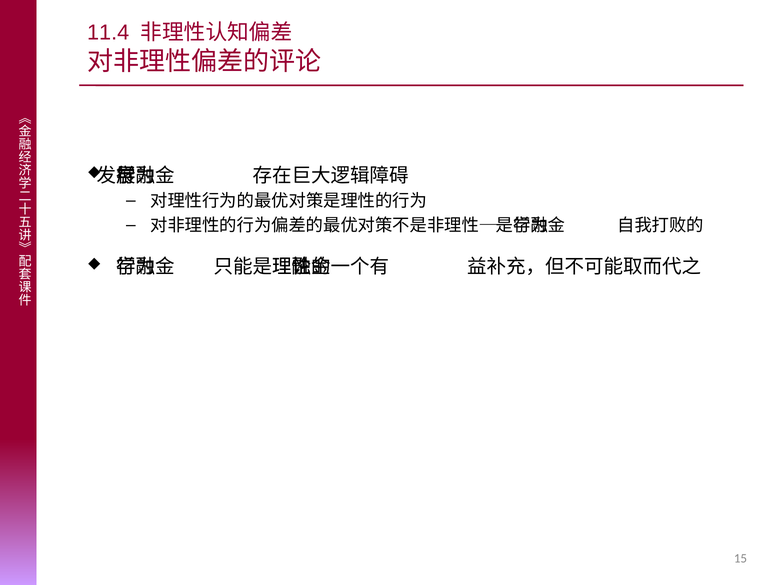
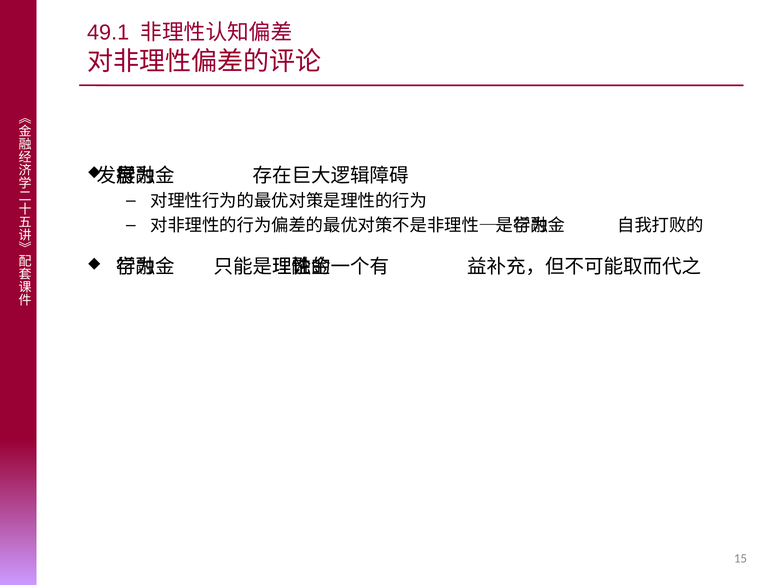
11.4: 11.4 -> 49.1 (108, 33)
